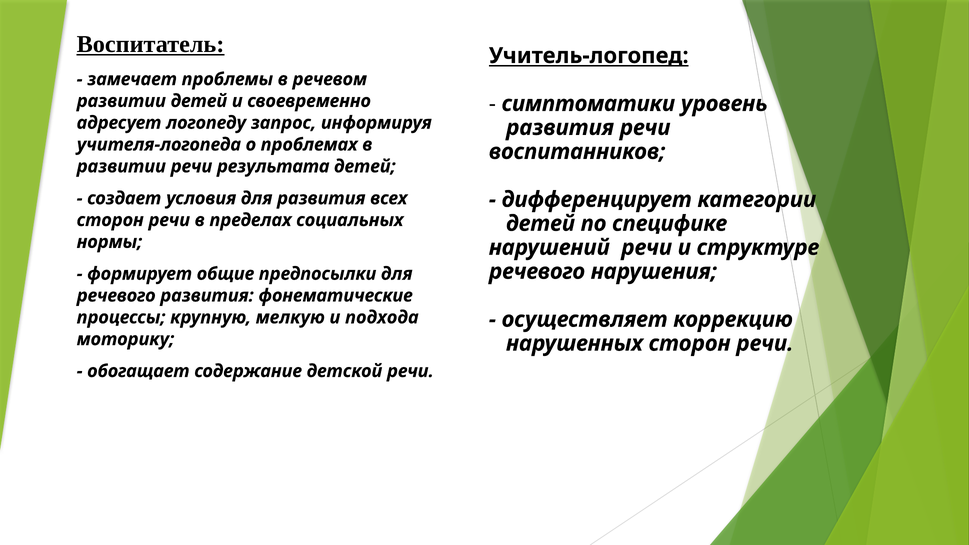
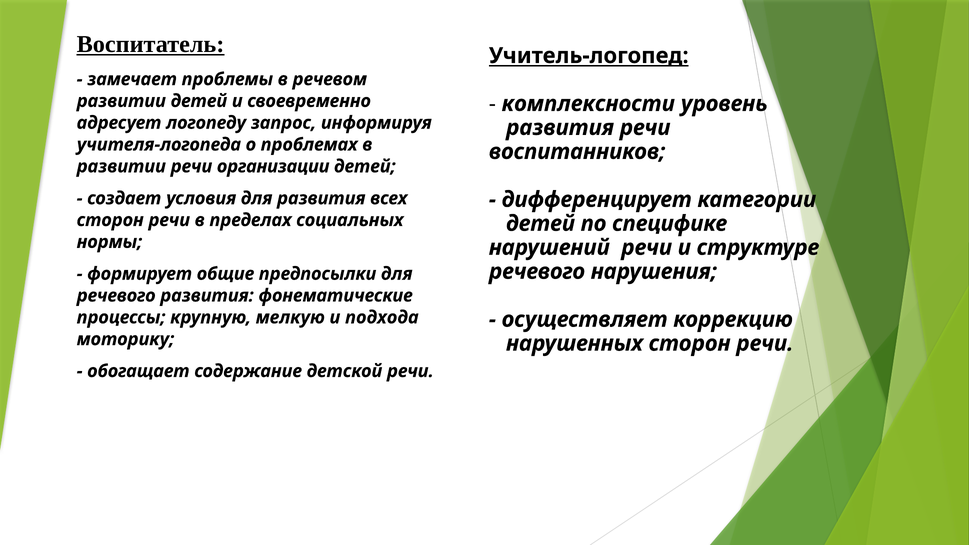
симптоматики: симптоматики -> комплексности (588, 104)
результата: результата -> организации (273, 166)
